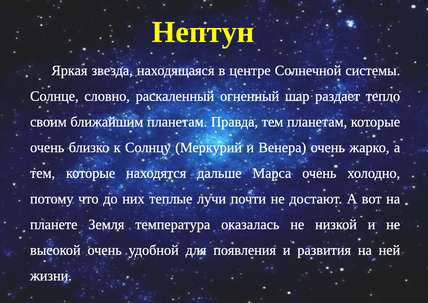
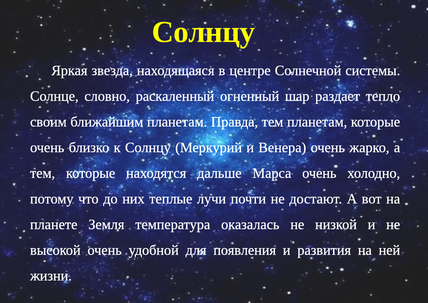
Нептун: Нептун -> Солнцу (203, 32)
